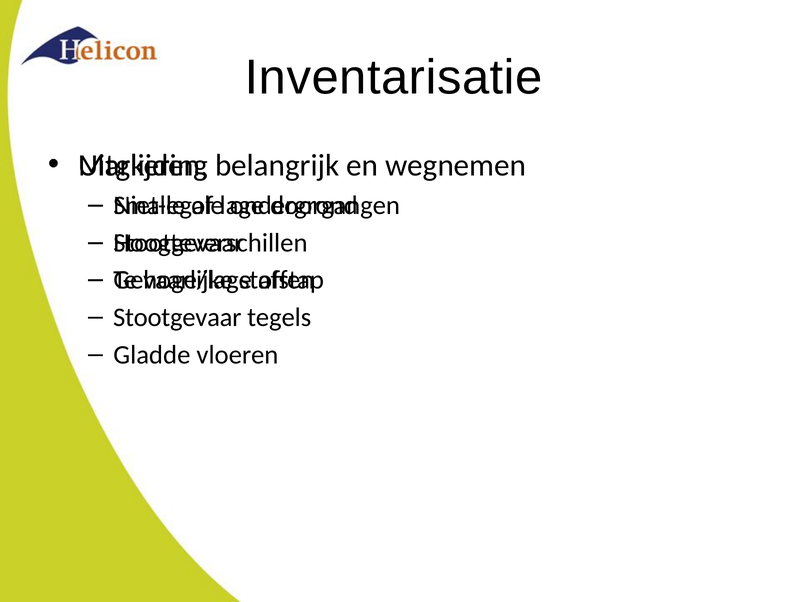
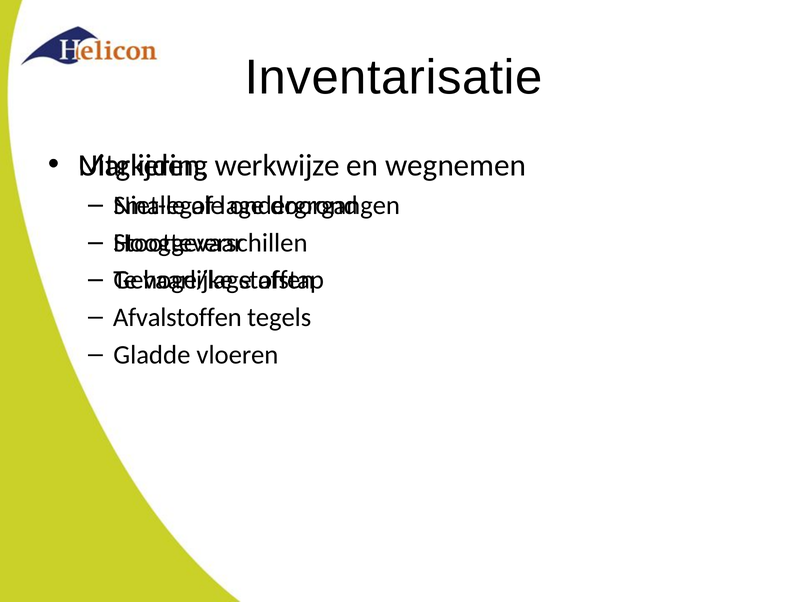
belangrijk: belangrijk -> werkwijze (277, 165)
Stootgevaar: Stootgevaar -> Afvalstoffen (177, 317)
